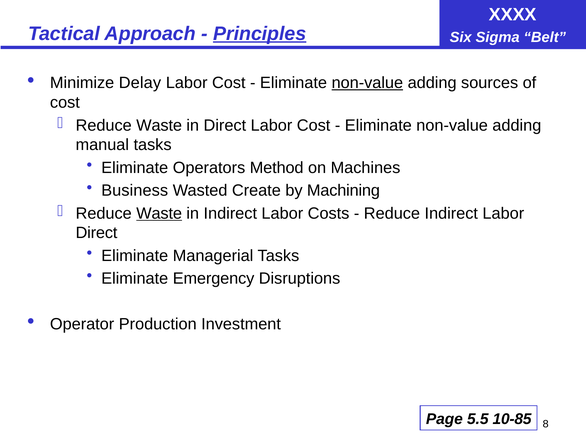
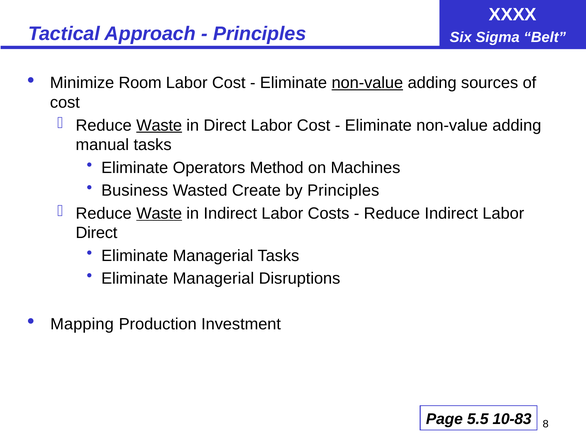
Principles underline: present -> none (260, 34)
Delay: Delay -> Room (140, 83)
Waste underline: none -> present (159, 125)
by Machining: Machining -> Principles (343, 190)
Emergency: Emergency -> Managerial (213, 278)
Operator: Operator -> Mapping (82, 324)
10-85: 10-85 -> 10-83 (512, 419)
